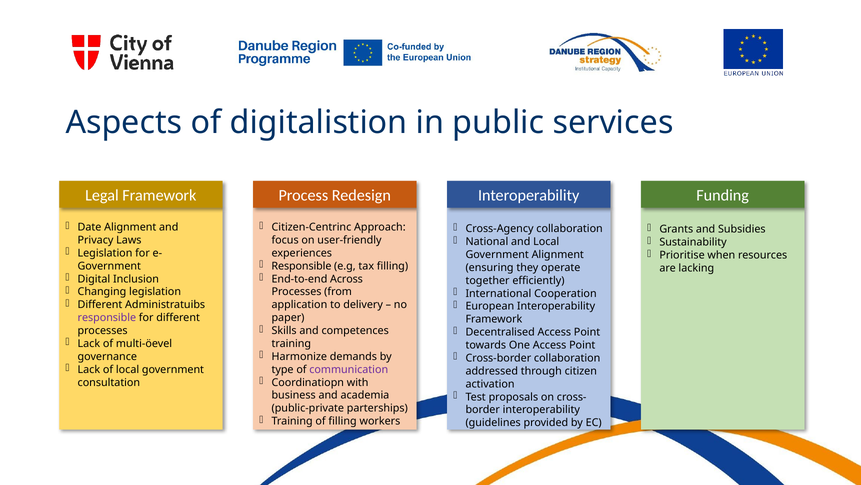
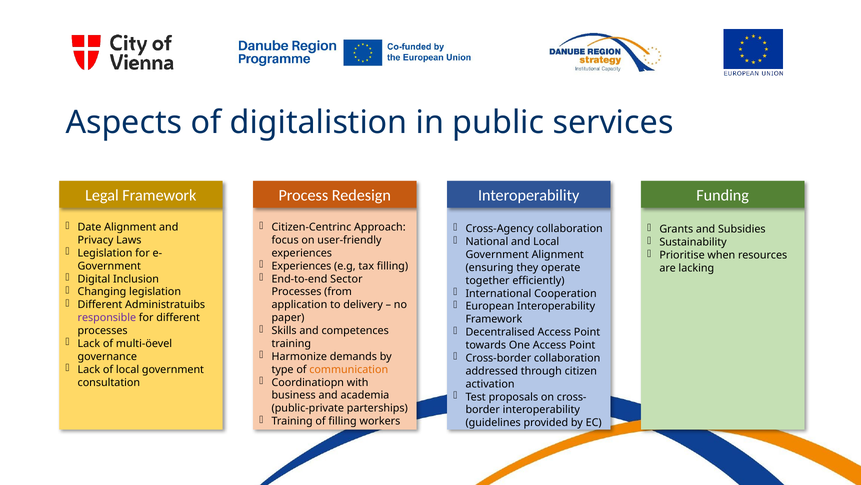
Responsible: Responsible -> Experiences (301, 266)
Across: Across -> Sector (346, 279)
communication colour: purple -> orange (349, 369)
